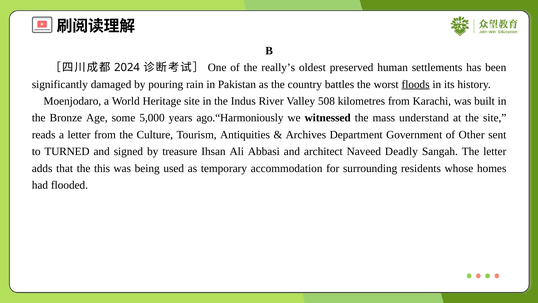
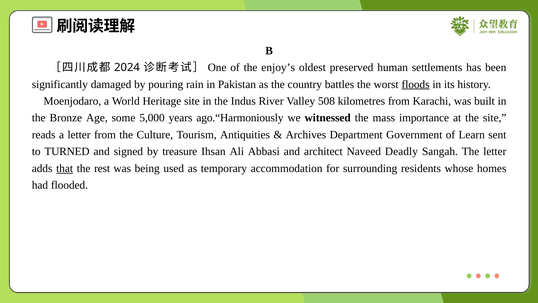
really’s: really’s -> enjoy’s (278, 67)
understand: understand -> importance (424, 118)
Other: Other -> Learn (472, 135)
that underline: none -> present (65, 168)
this: this -> rest (102, 168)
